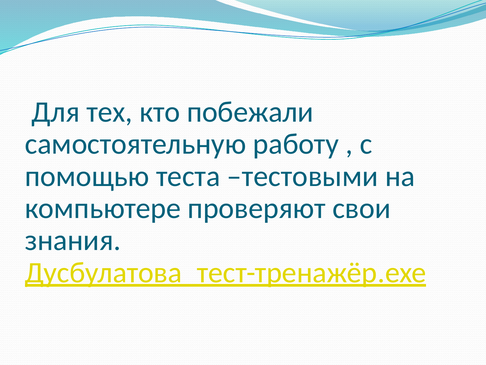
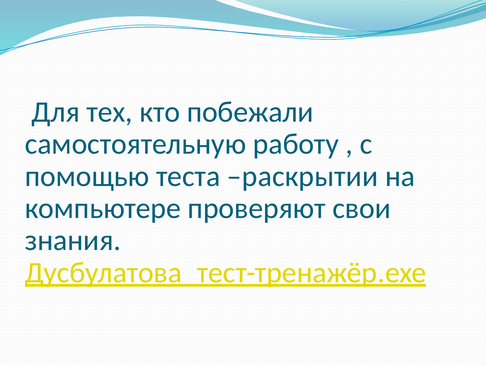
тестовыми: тестовыми -> раскрытии (303, 176)
